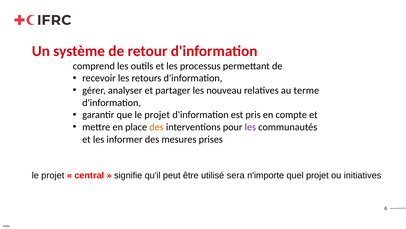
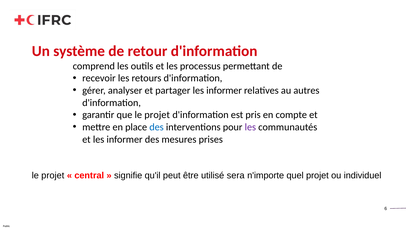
partager les nouveau: nouveau -> informer (224, 90)
terme: terme -> autres (306, 90)
des colour: orange -> blue (157, 127)
initiatives: initiatives -> individuel (363, 175)
